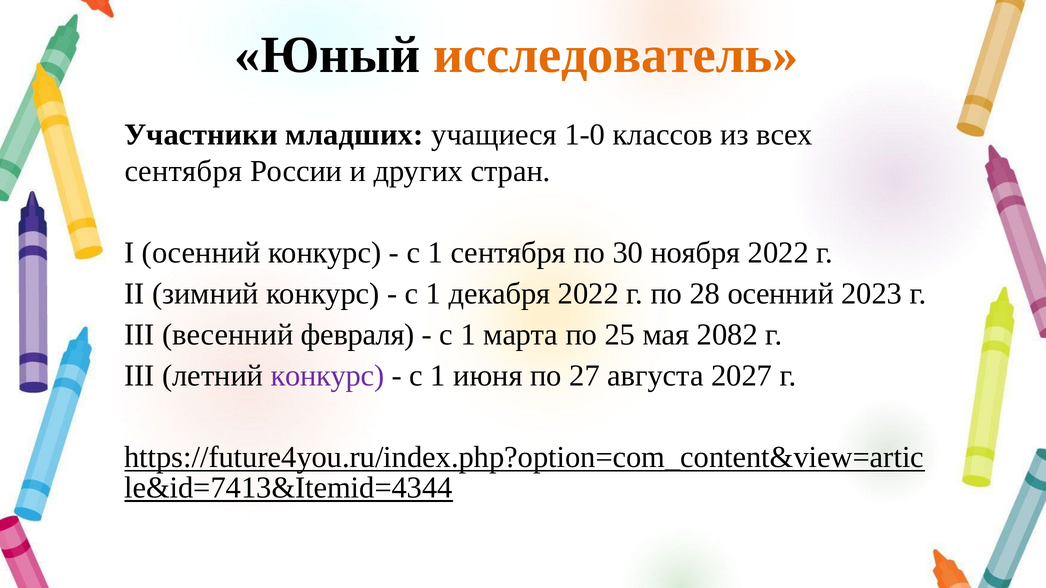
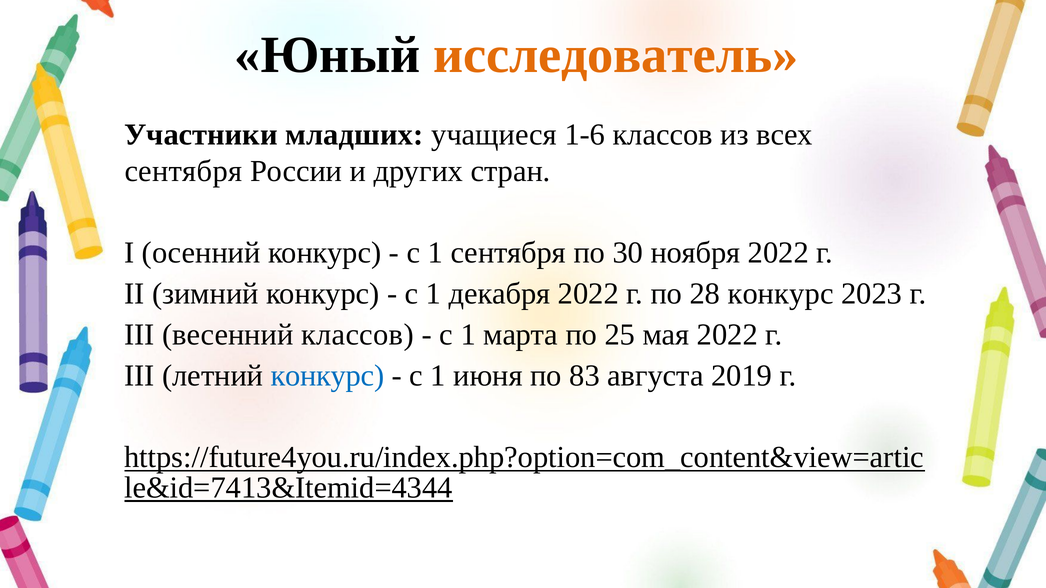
1-0: 1-0 -> 1-6 (585, 135)
28 осенний: осенний -> конкурс (781, 294)
весенний февраля: февраля -> классов (357, 335)
мая 2082: 2082 -> 2022 (727, 335)
конкурс colour: purple -> blue (328, 376)
27: 27 -> 83 (585, 376)
2027: 2027 -> 2019 (742, 376)
